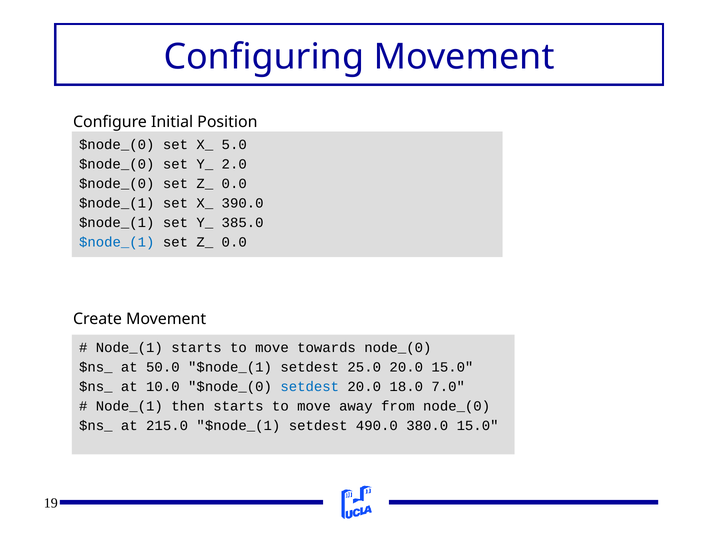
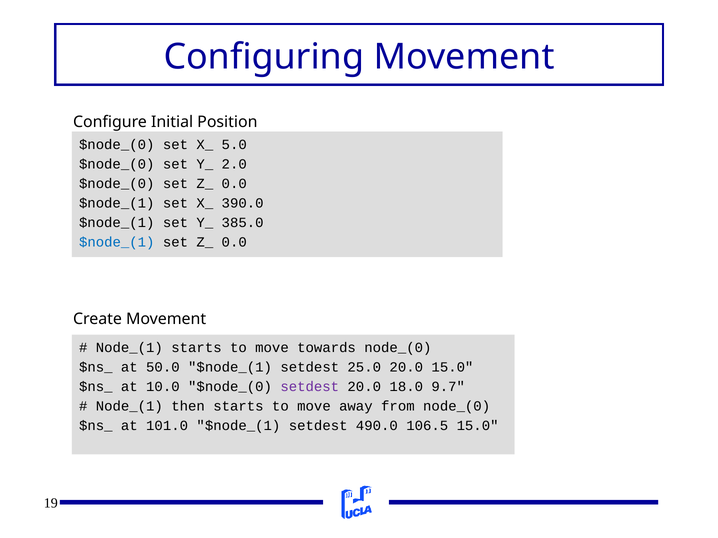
setdest colour: blue -> purple (310, 387)
7.0: 7.0 -> 9.7 (448, 387)
215.0: 215.0 -> 101.0 (167, 426)
380.0: 380.0 -> 106.5 (427, 426)
